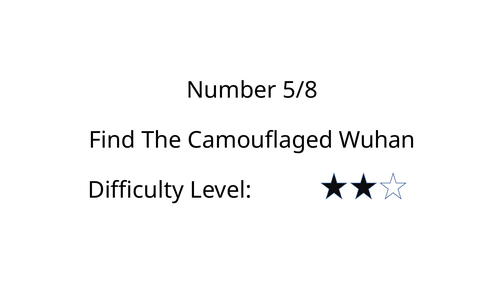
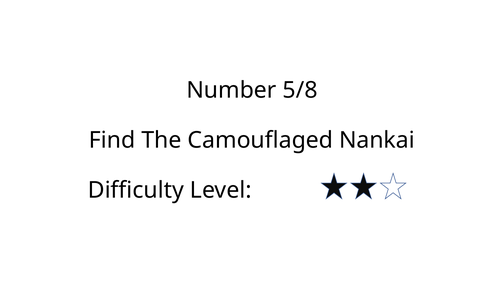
Wuhan: Wuhan -> Nankai (377, 140)
